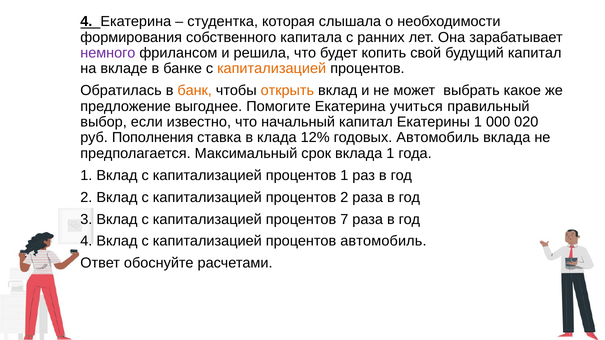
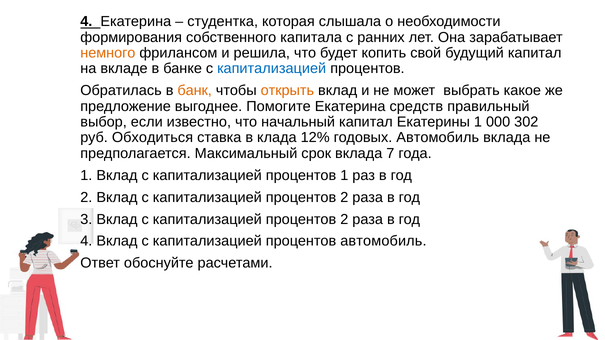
немного colour: purple -> orange (108, 53)
капитализацией colour: orange -> blue (272, 69)
учиться: учиться -> средств (416, 106)
020: 020 -> 302 (526, 122)
Пополнения: Пополнения -> Обходиться (153, 138)
вклада 1: 1 -> 7 (390, 153)
7: 7 -> 2 (344, 219)
